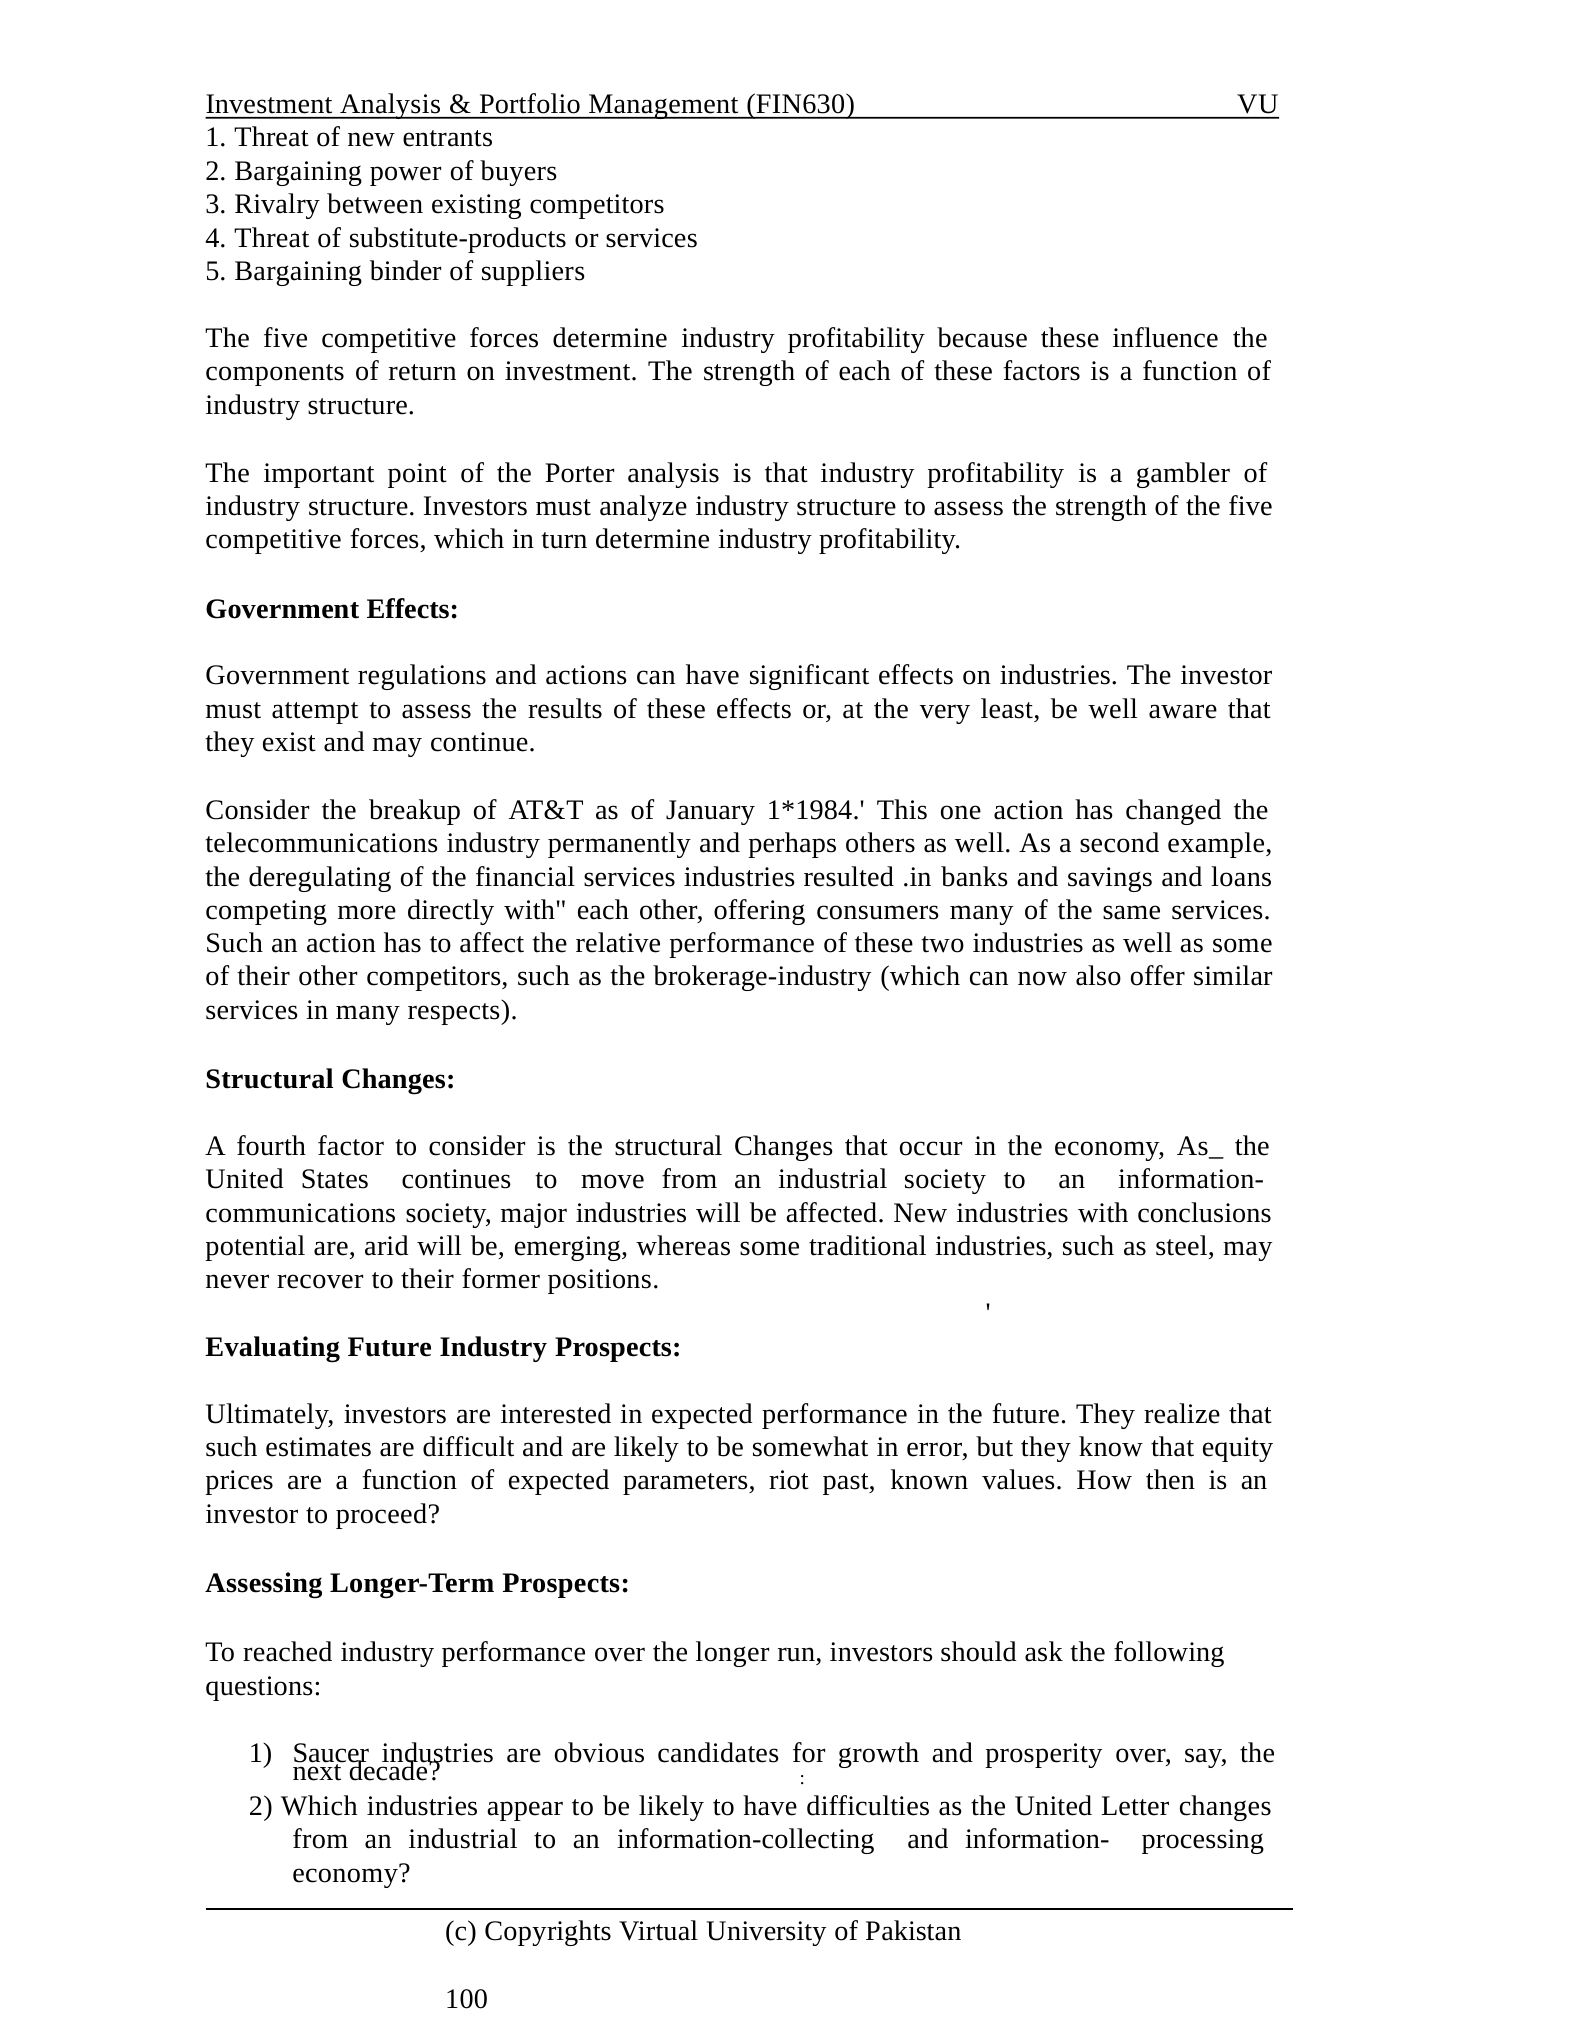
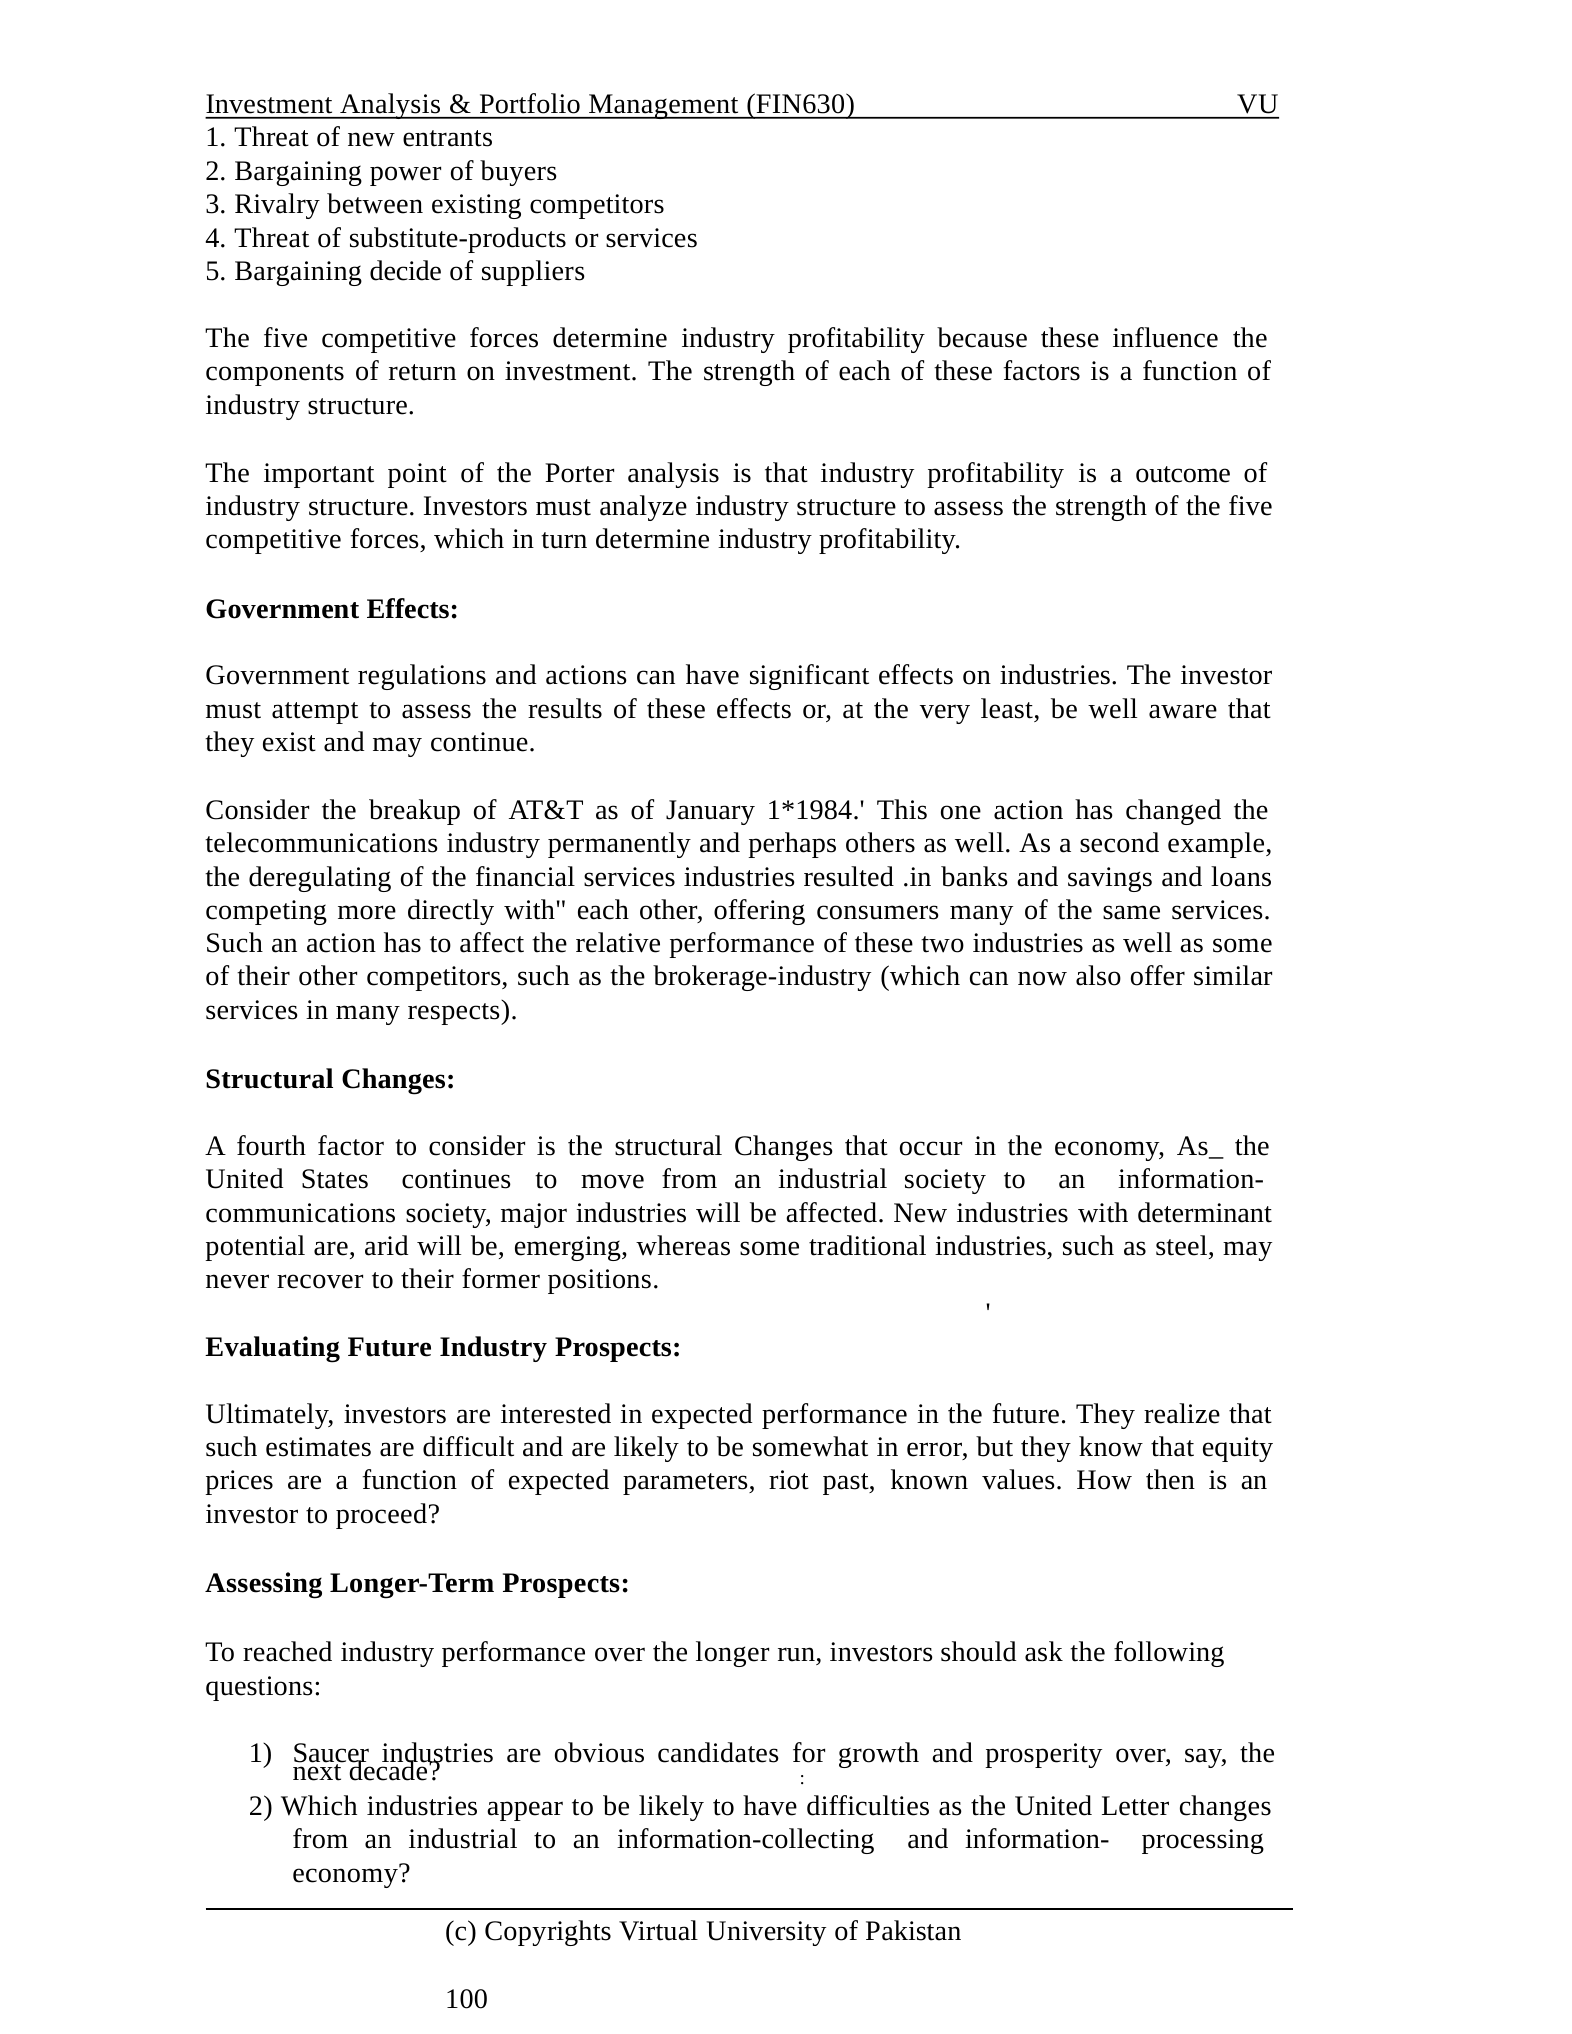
binder: binder -> decide (406, 272)
gambler: gambler -> outcome (1183, 473)
conclusions: conclusions -> determinant (1205, 1213)
